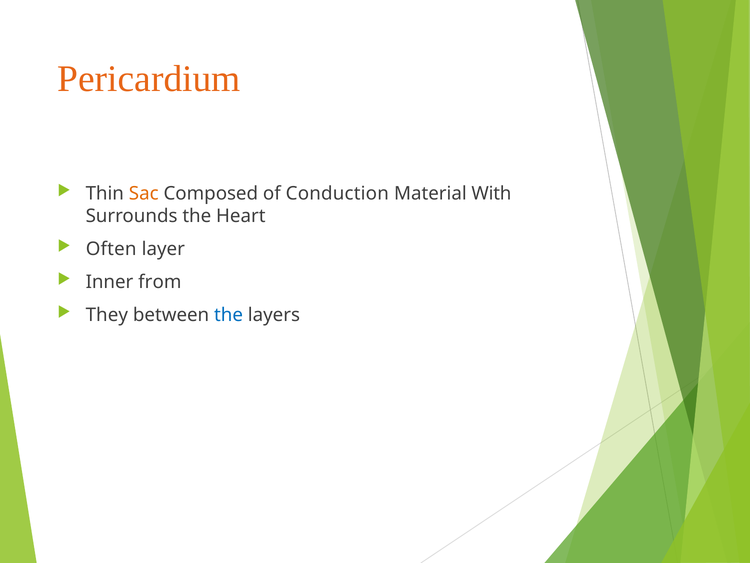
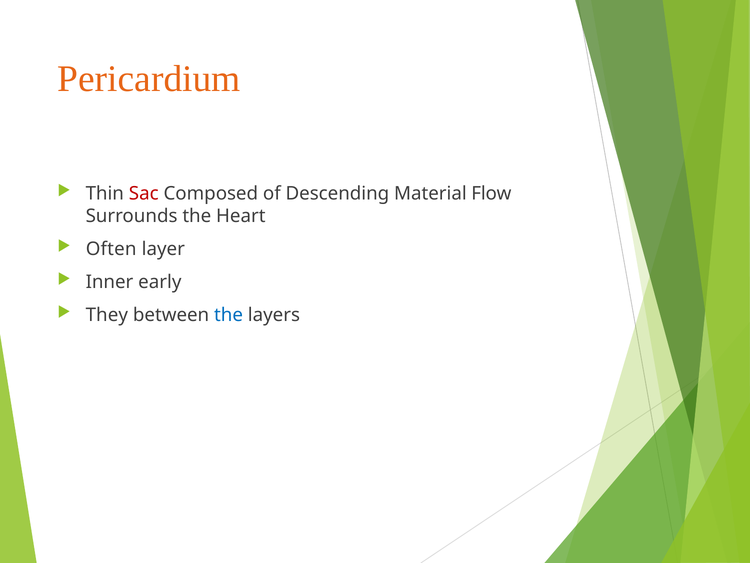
Sac colour: orange -> red (144, 194)
Conduction: Conduction -> Descending (337, 194)
With: With -> Flow (491, 194)
from: from -> early (160, 282)
